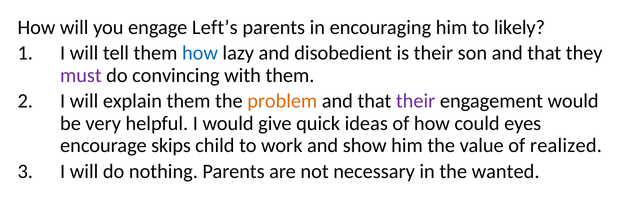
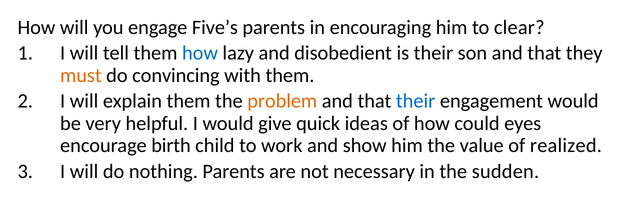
Left’s: Left’s -> Five’s (215, 27)
likely: likely -> clear (519, 27)
must colour: purple -> orange (81, 75)
their colour: purple -> blue (416, 101)
skips: skips -> birth (171, 145)
wanted: wanted -> sudden (506, 171)
